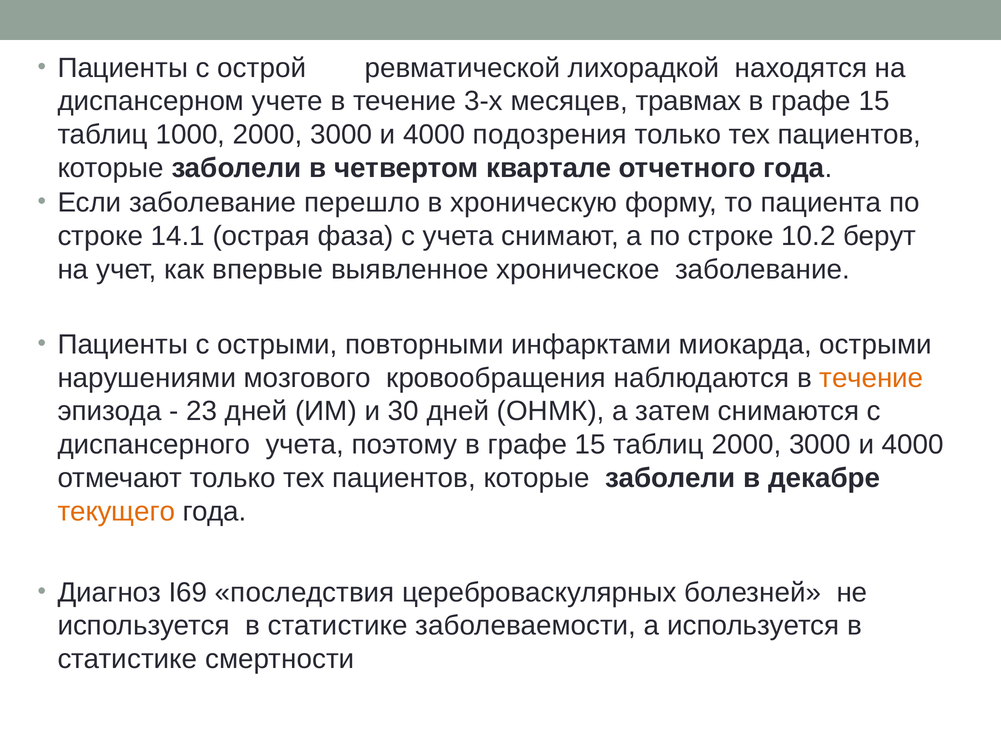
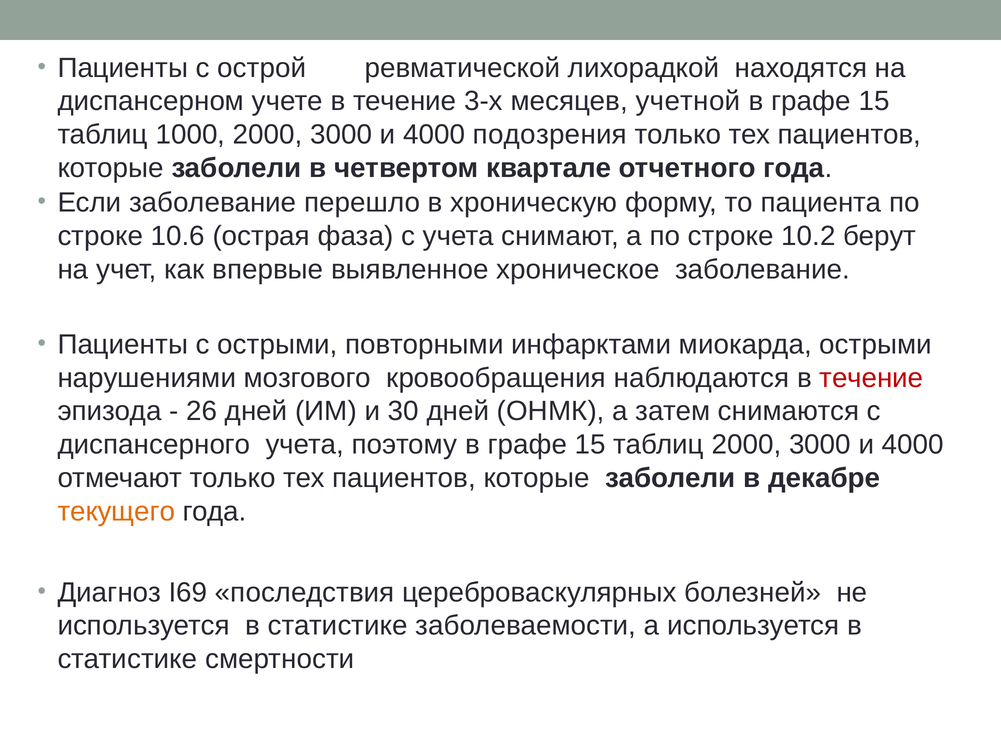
травмах: травмах -> учетной (688, 101)
14.1: 14.1 -> 10.6 (178, 236)
течение colour: orange -> red (871, 378)
23: 23 -> 26 (202, 412)
